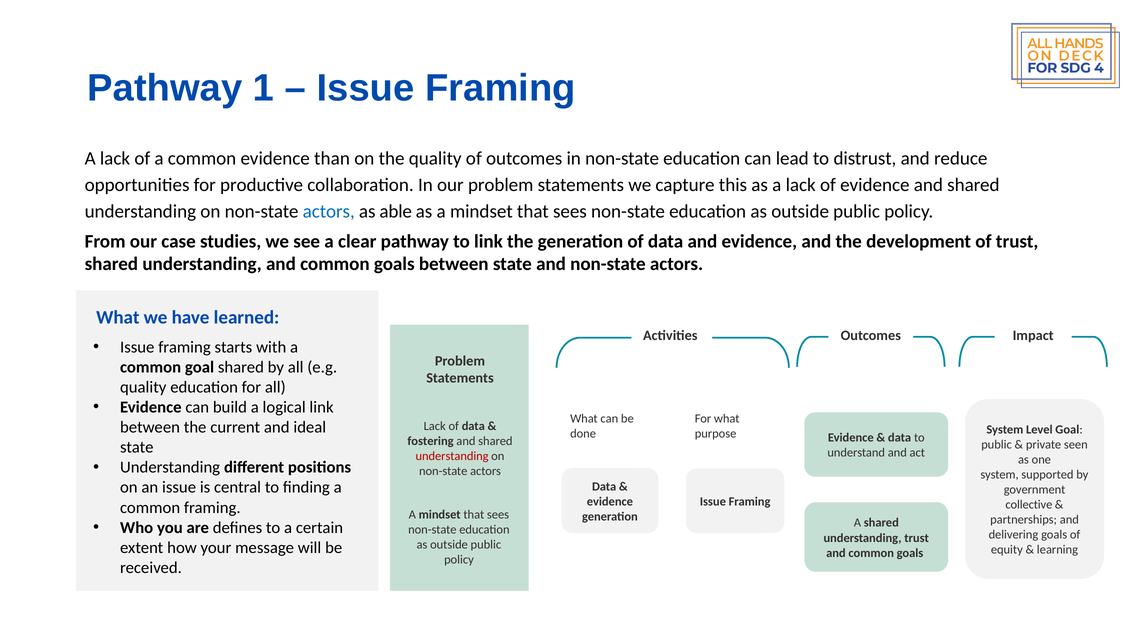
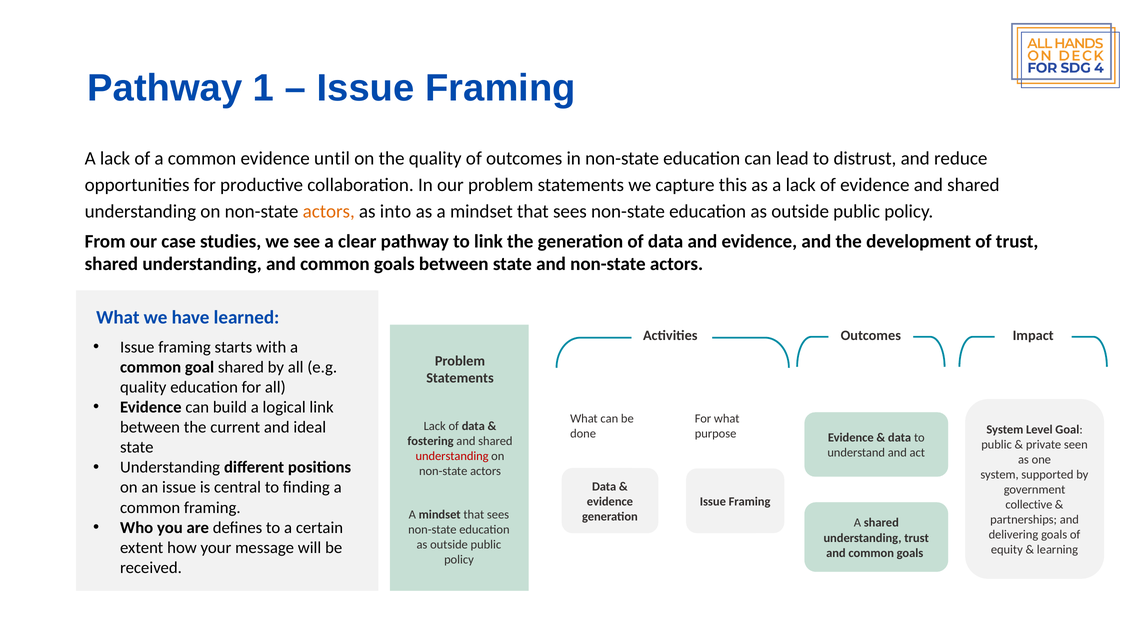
than: than -> until (332, 159)
actors colour: blue -> orange (329, 211)
able: able -> into (396, 211)
